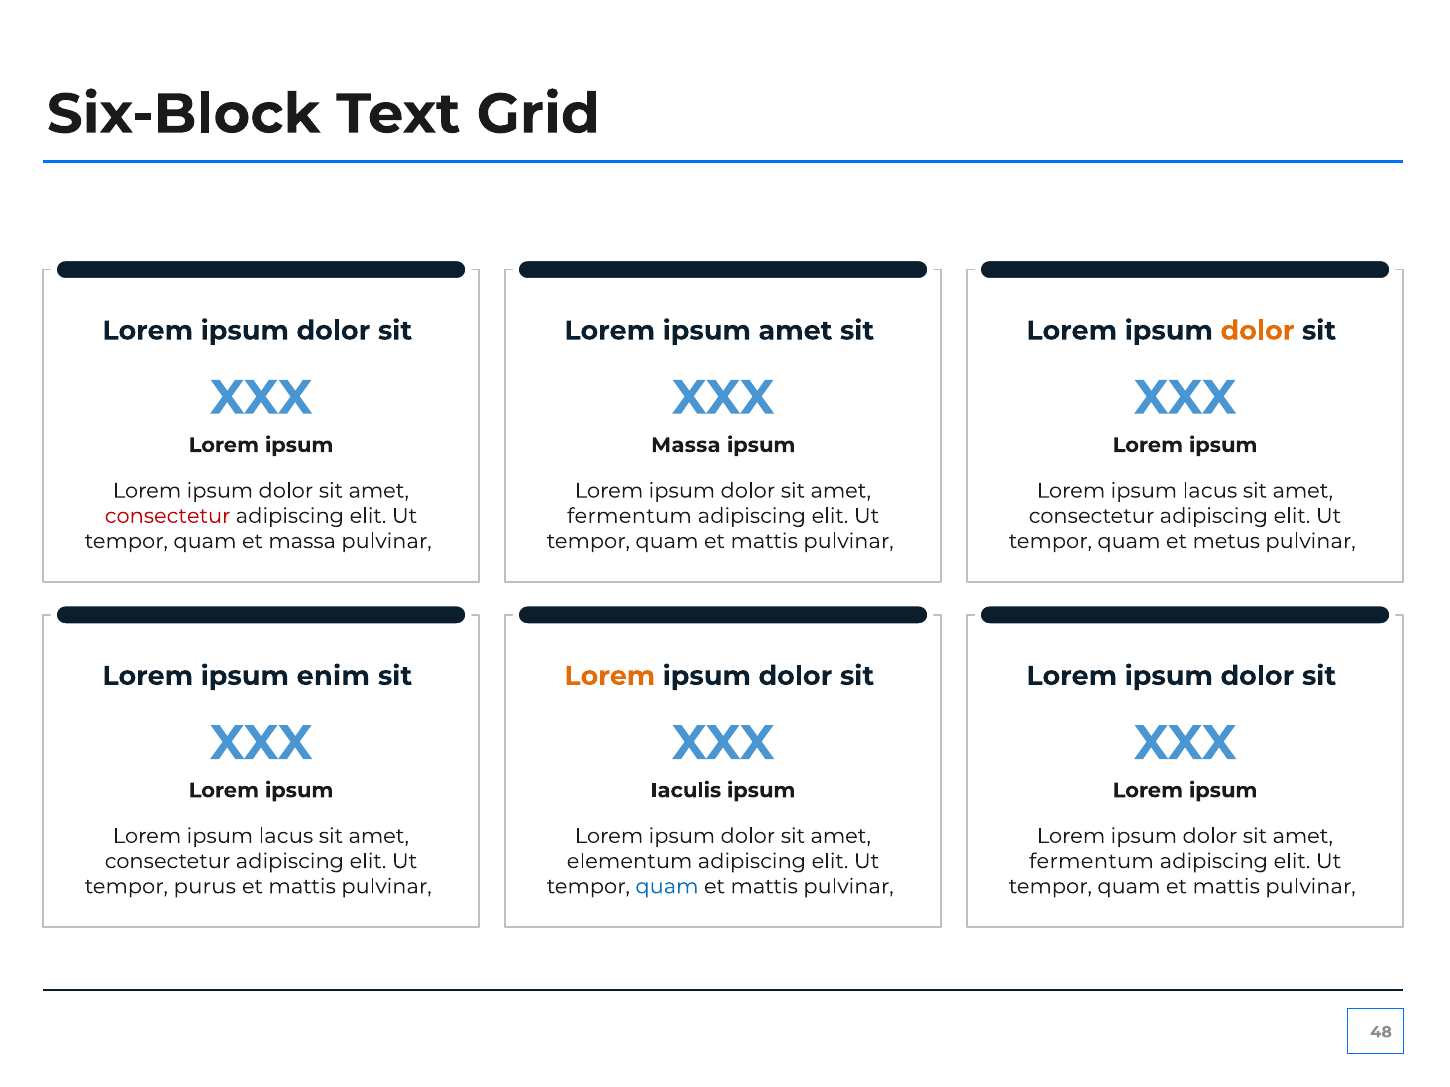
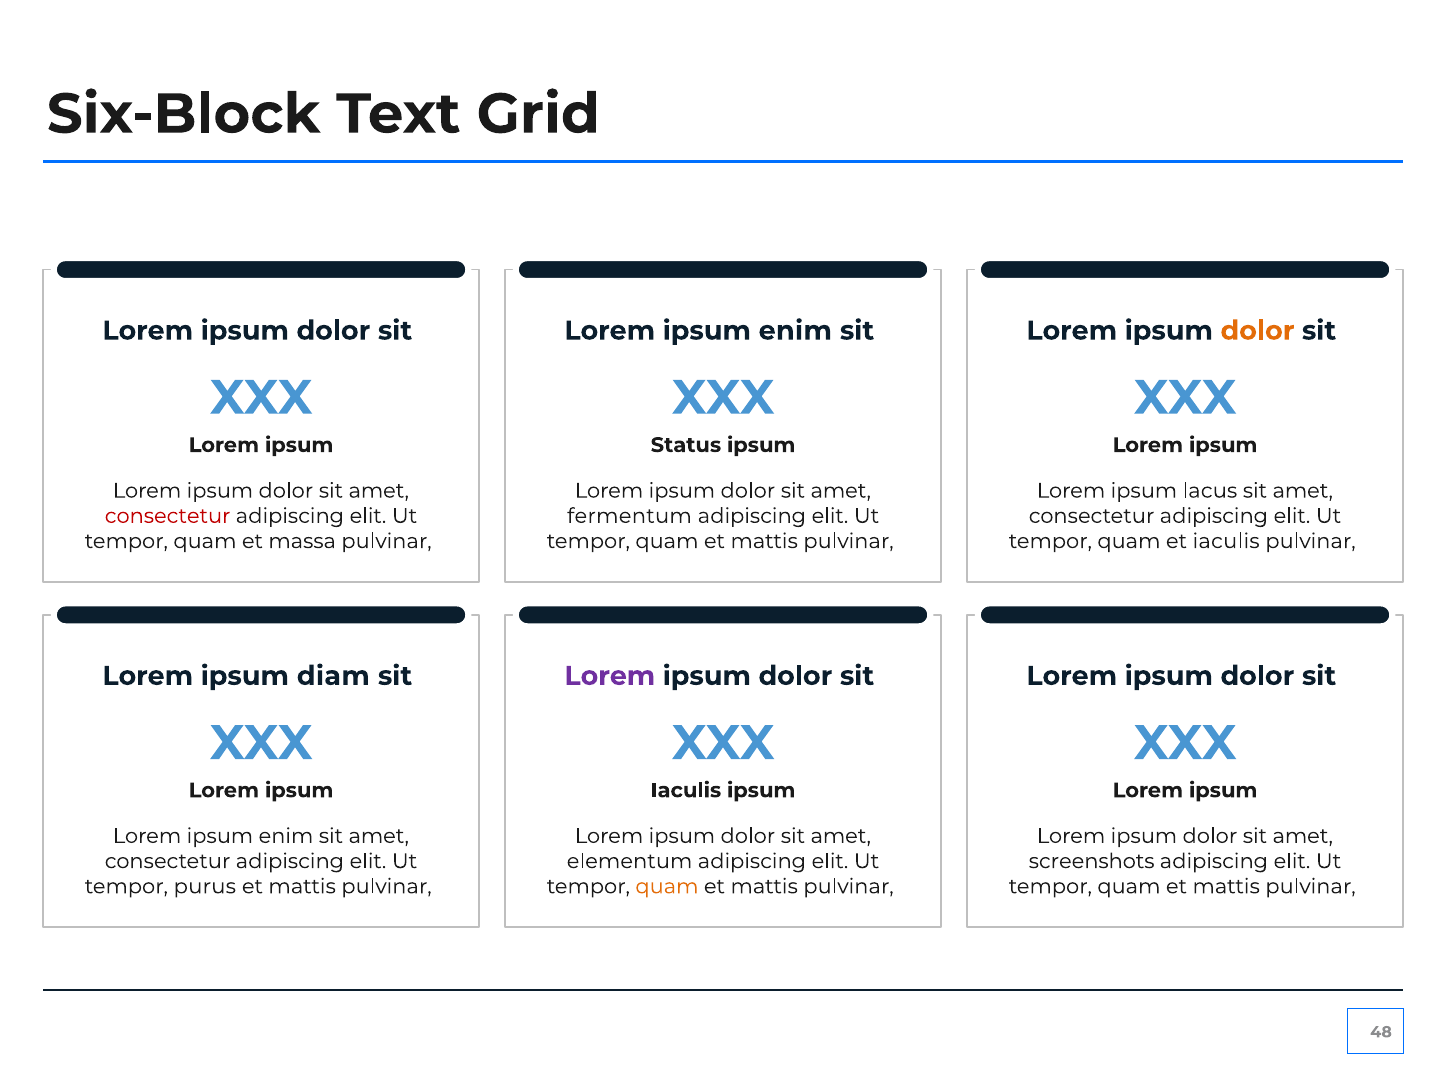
amet: amet -> enim (795, 331)
Massa: Massa -> Status (686, 445)
et metus: metus -> iaculis (1226, 541)
enim: enim -> diam (333, 676)
Lorem colour: orange -> purple (610, 676)
lacus: lacus -> enim (286, 836)
fermentum: fermentum -> screenshots (1092, 862)
quam colour: blue -> orange (667, 887)
